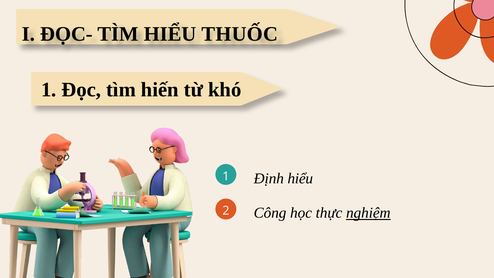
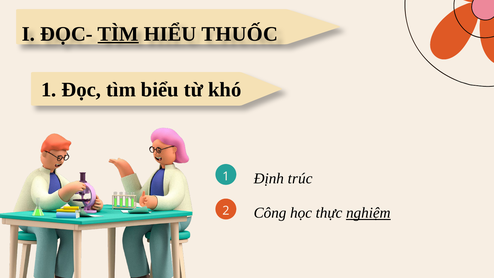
TÌM underline: none -> present (118, 34)
hiến: hiến -> biểu (160, 90)
Định hiểu: hiểu -> trúc (300, 178)
